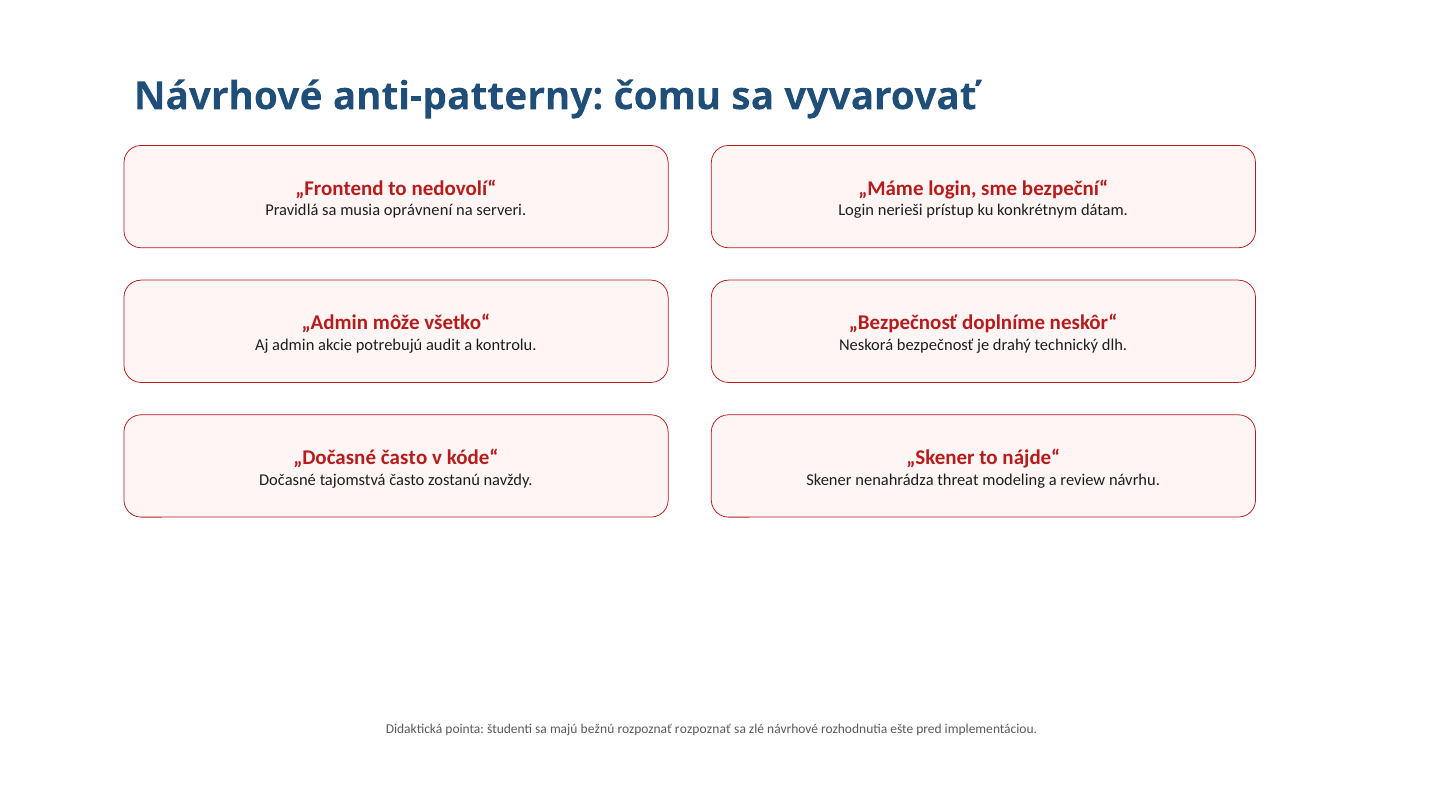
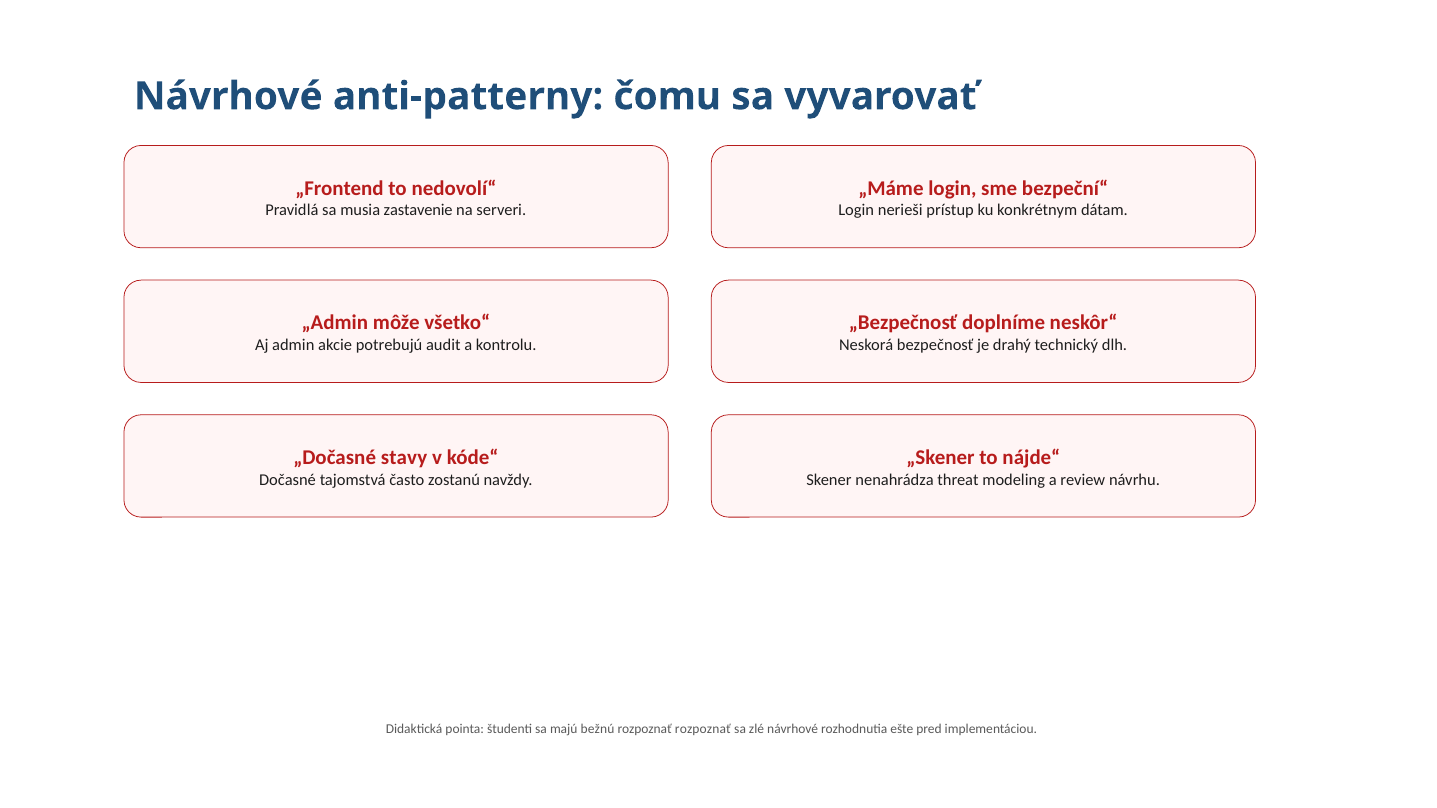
oprávnení: oprávnení -> zastavenie (418, 210)
„Dočasné často: často -> stavy (404, 458)
